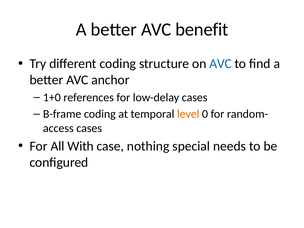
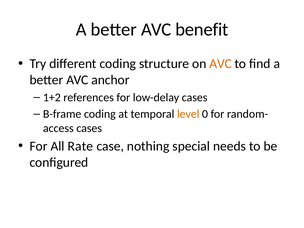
AVC colour: blue -> orange (221, 64)
1+0: 1+0 -> 1+2 (52, 97)
With: With -> Rate (80, 146)
